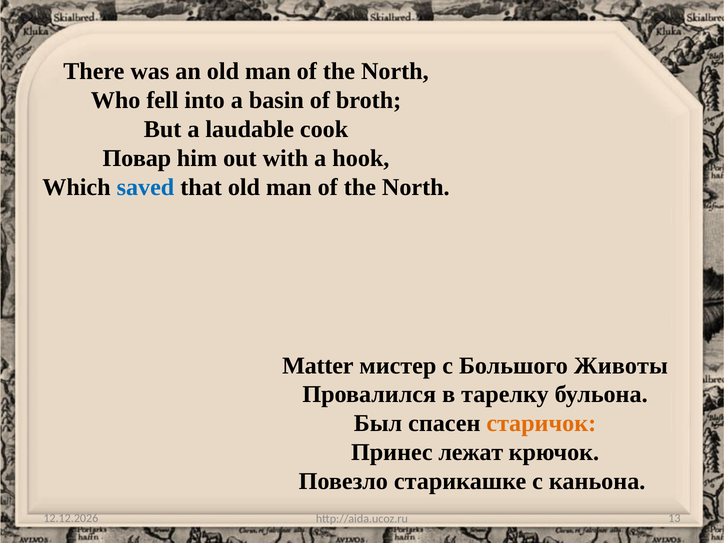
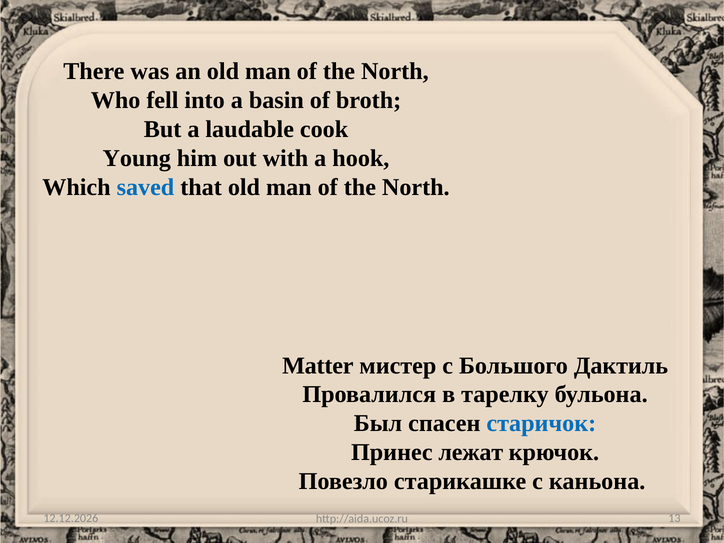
Повар: Повар -> Young (137, 158)
Животы: Животы -> Дактиль (621, 366)
старичок colour: orange -> blue (541, 423)
